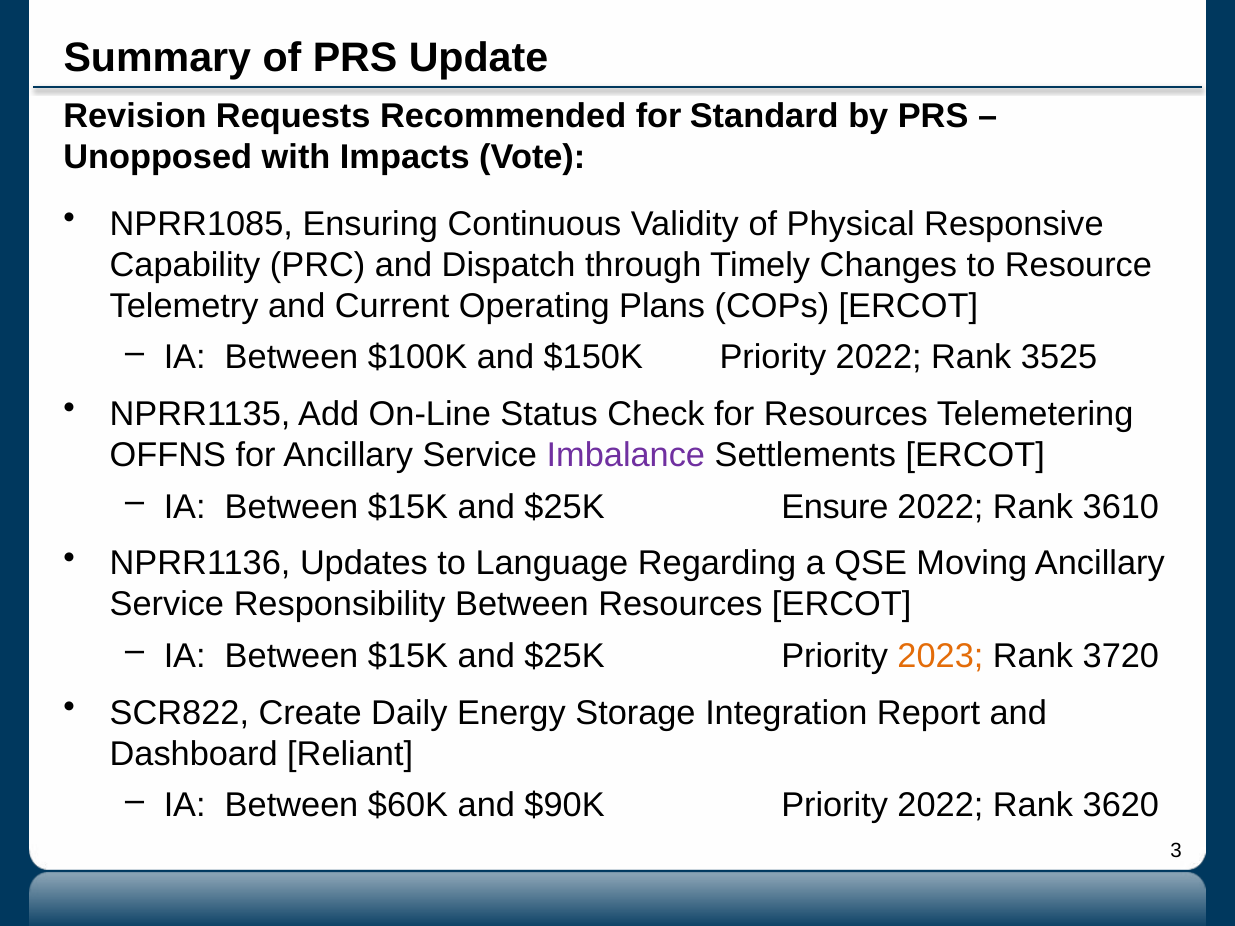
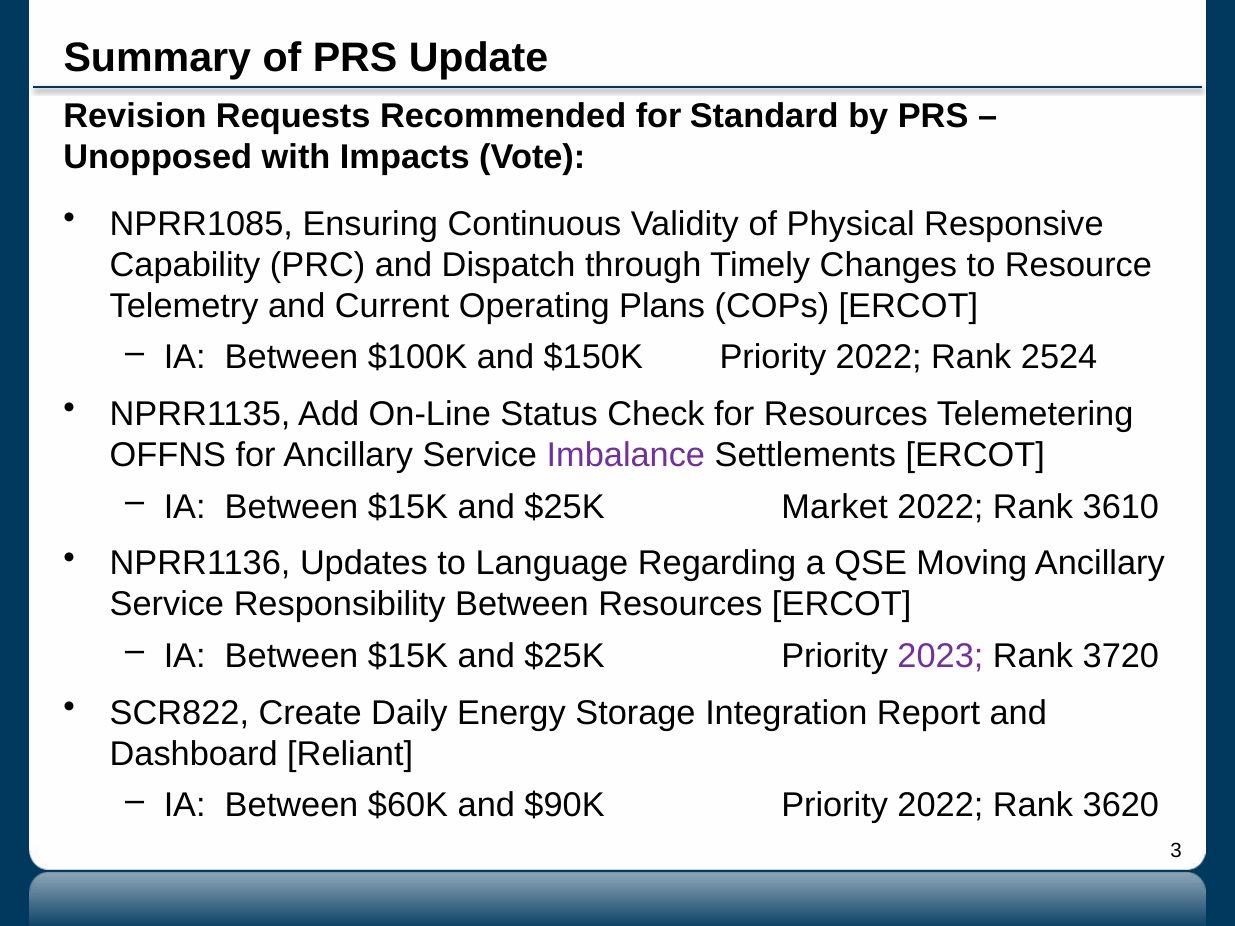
3525: 3525 -> 2524 (1059, 358)
Ensure: Ensure -> Market (835, 507)
2023 colour: orange -> purple (940, 656)
